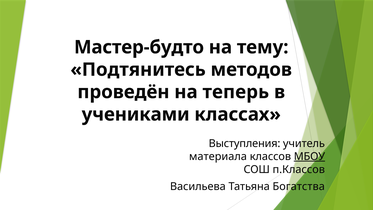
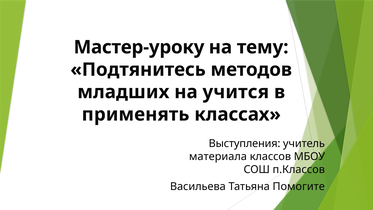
Мастер-будто: Мастер-будто -> Мастер-уроку (139, 47)
проведён: проведён -> младших (123, 92)
теперь: теперь -> учится (236, 92)
учениками: учениками -> применять (136, 114)
МБОУ underline: present -> none (309, 156)
Богатства: Богатства -> Помогите (299, 186)
